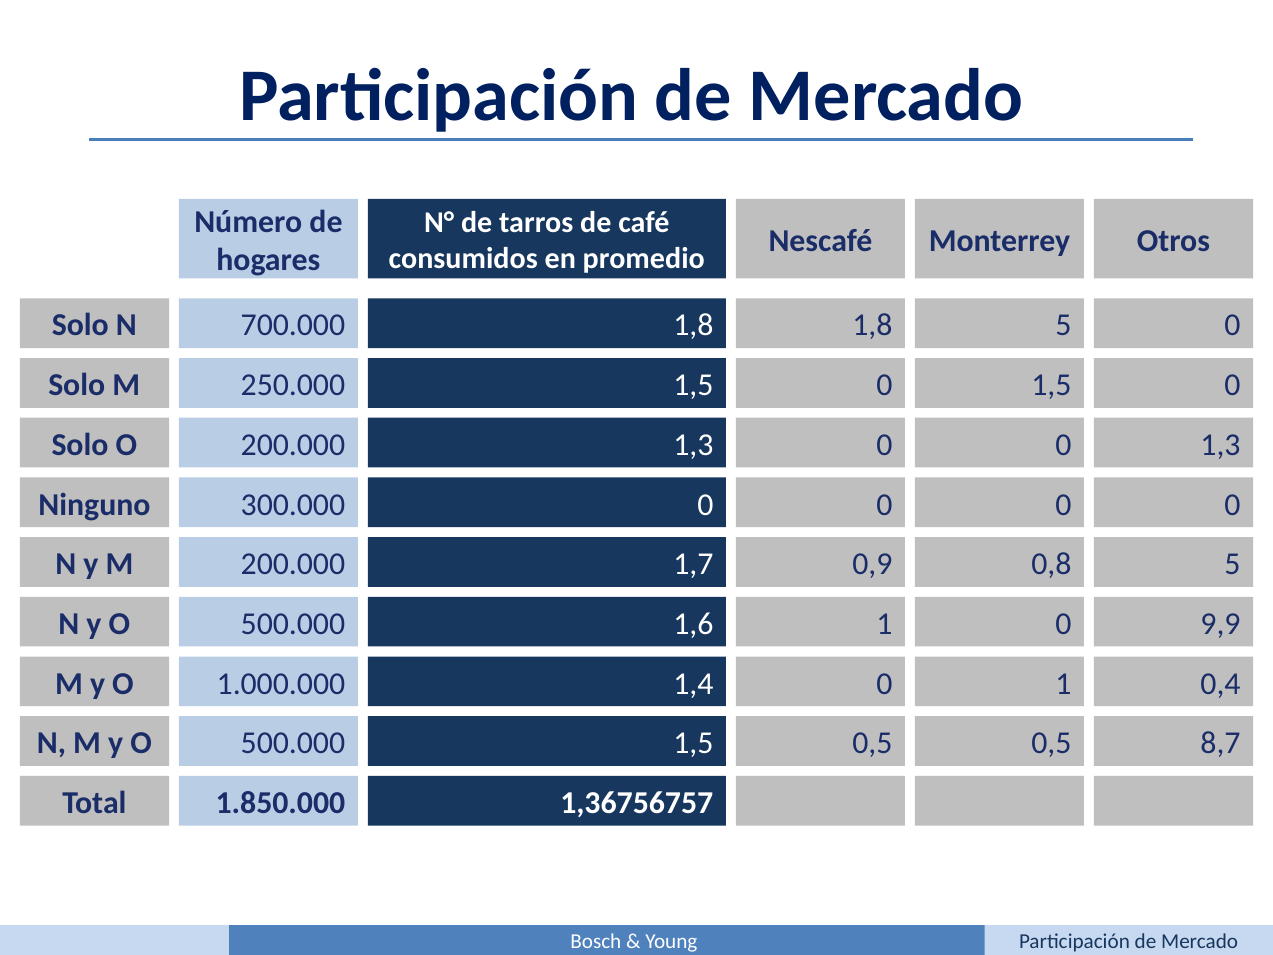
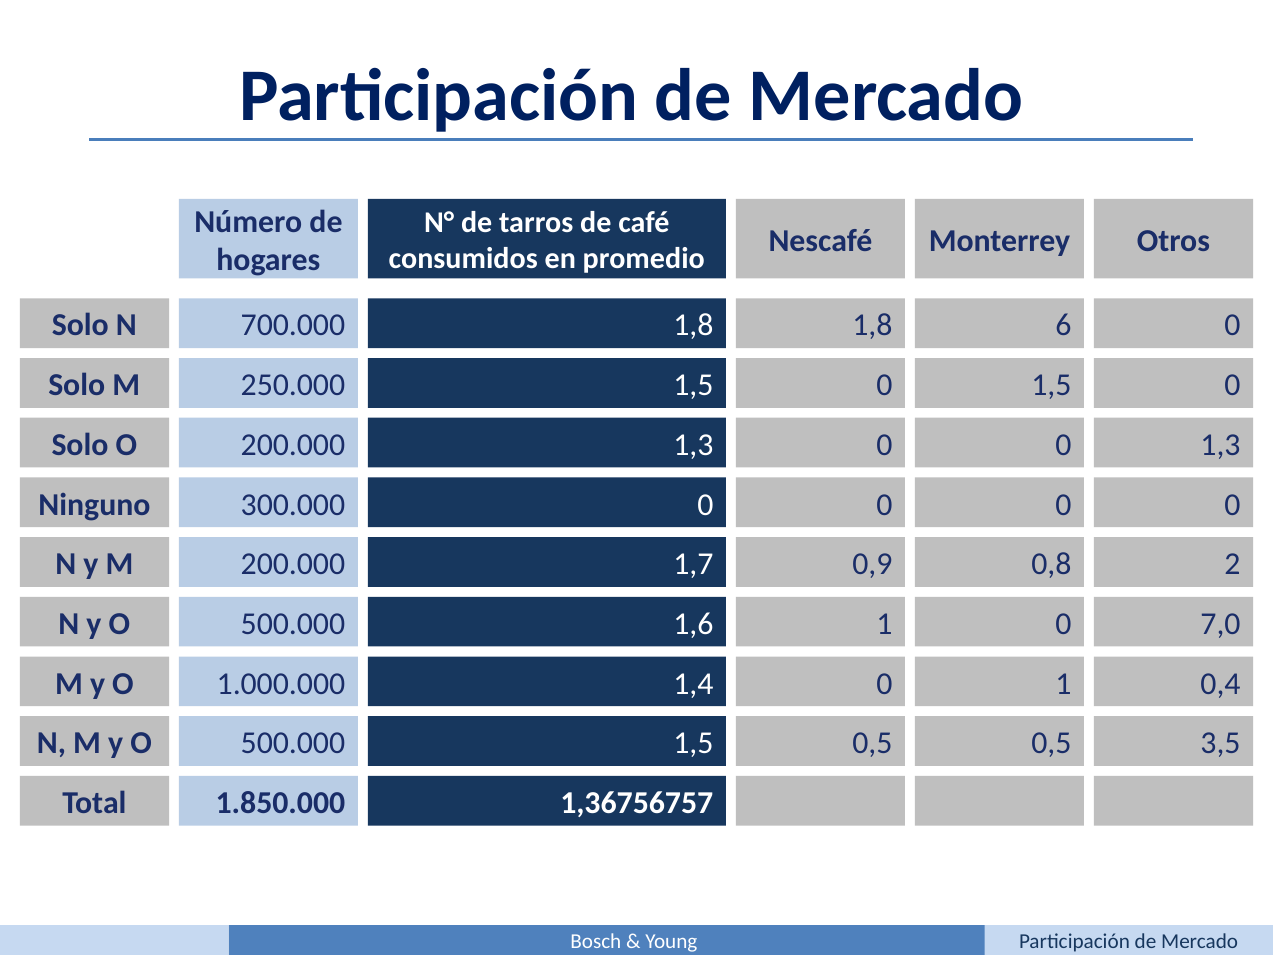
1,8 5: 5 -> 6 (1063, 325)
0,8 5: 5 -> 2 (1232, 564)
9,9: 9,9 -> 7,0 (1221, 624)
8,7: 8,7 -> 3,5 (1221, 743)
